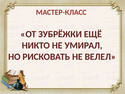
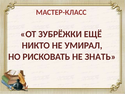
ВЕЛЕЛ: ВЕЛЕЛ -> ЗНАТЬ (100, 57)
